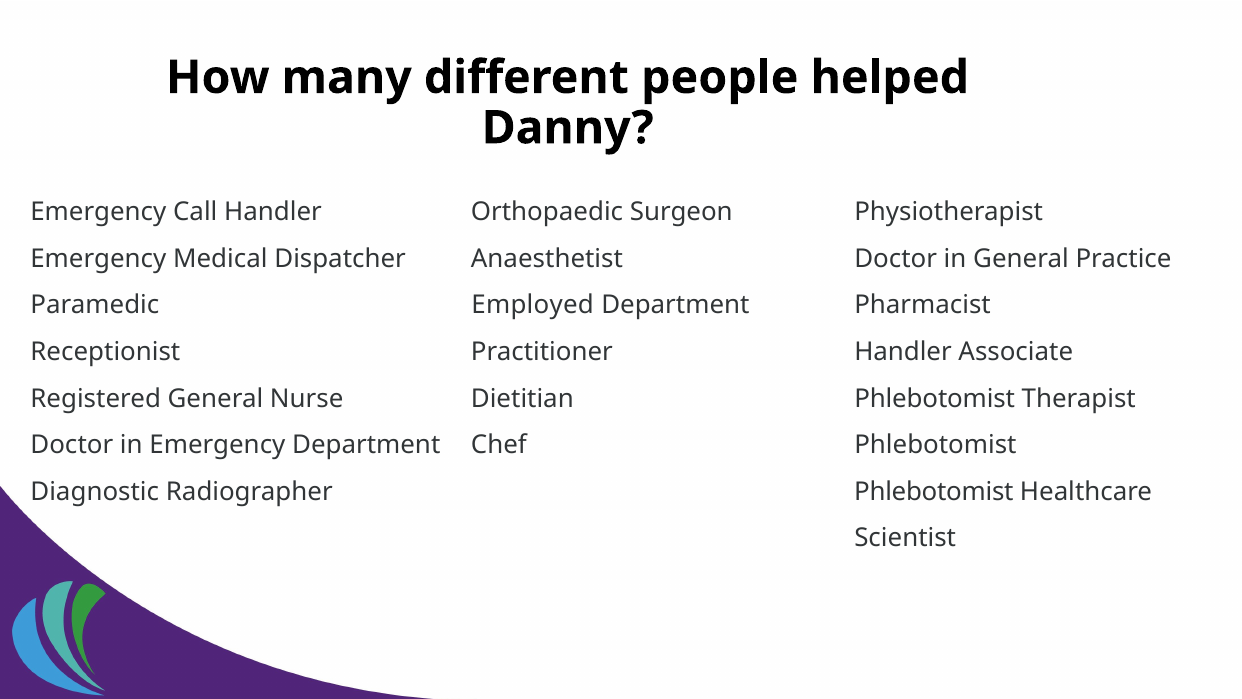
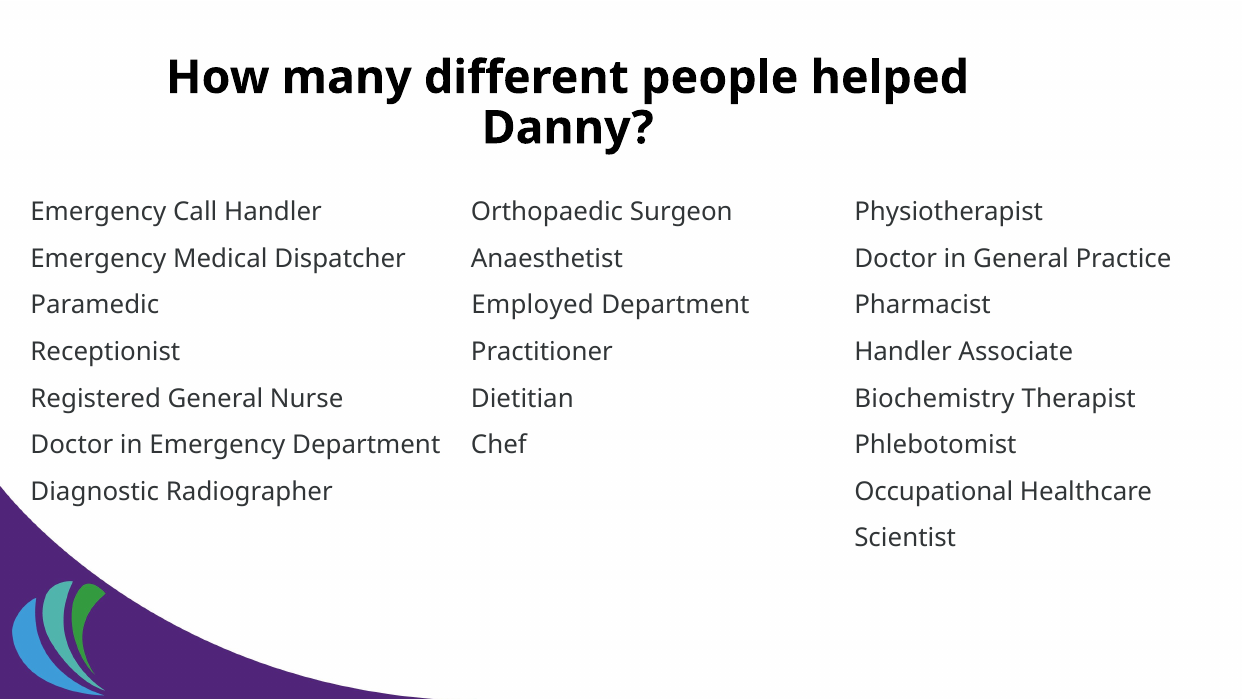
Phlebotomist: Phlebotomist -> Biochemistry (934, 398)
Phlebotomist: Phlebotomist -> Occupational (934, 491)
